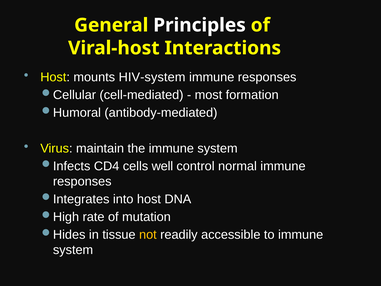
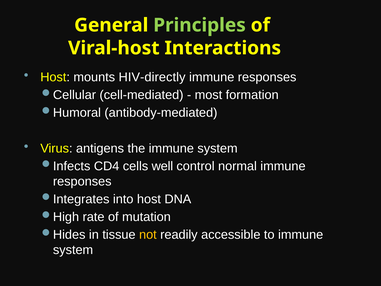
Principles colour: white -> light green (200, 25)
HIV-system: HIV-system -> HIV-directly (152, 77)
maintain: maintain -> antigens (100, 148)
